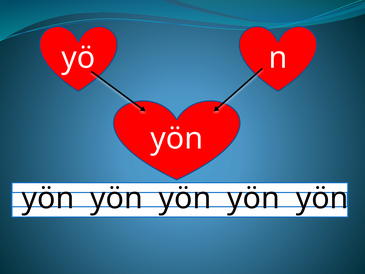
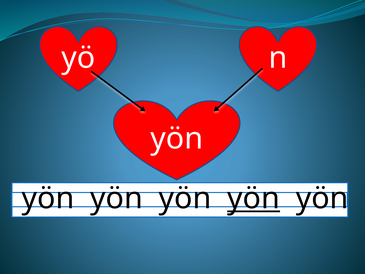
yön underline: none -> present (254, 198)
